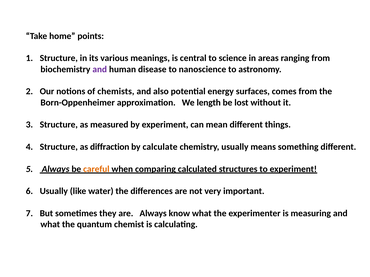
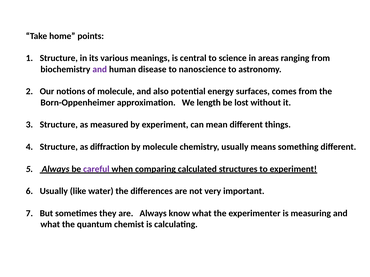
of chemists: chemists -> molecule (116, 92)
by calculate: calculate -> molecule (160, 147)
careful colour: orange -> purple (96, 169)
